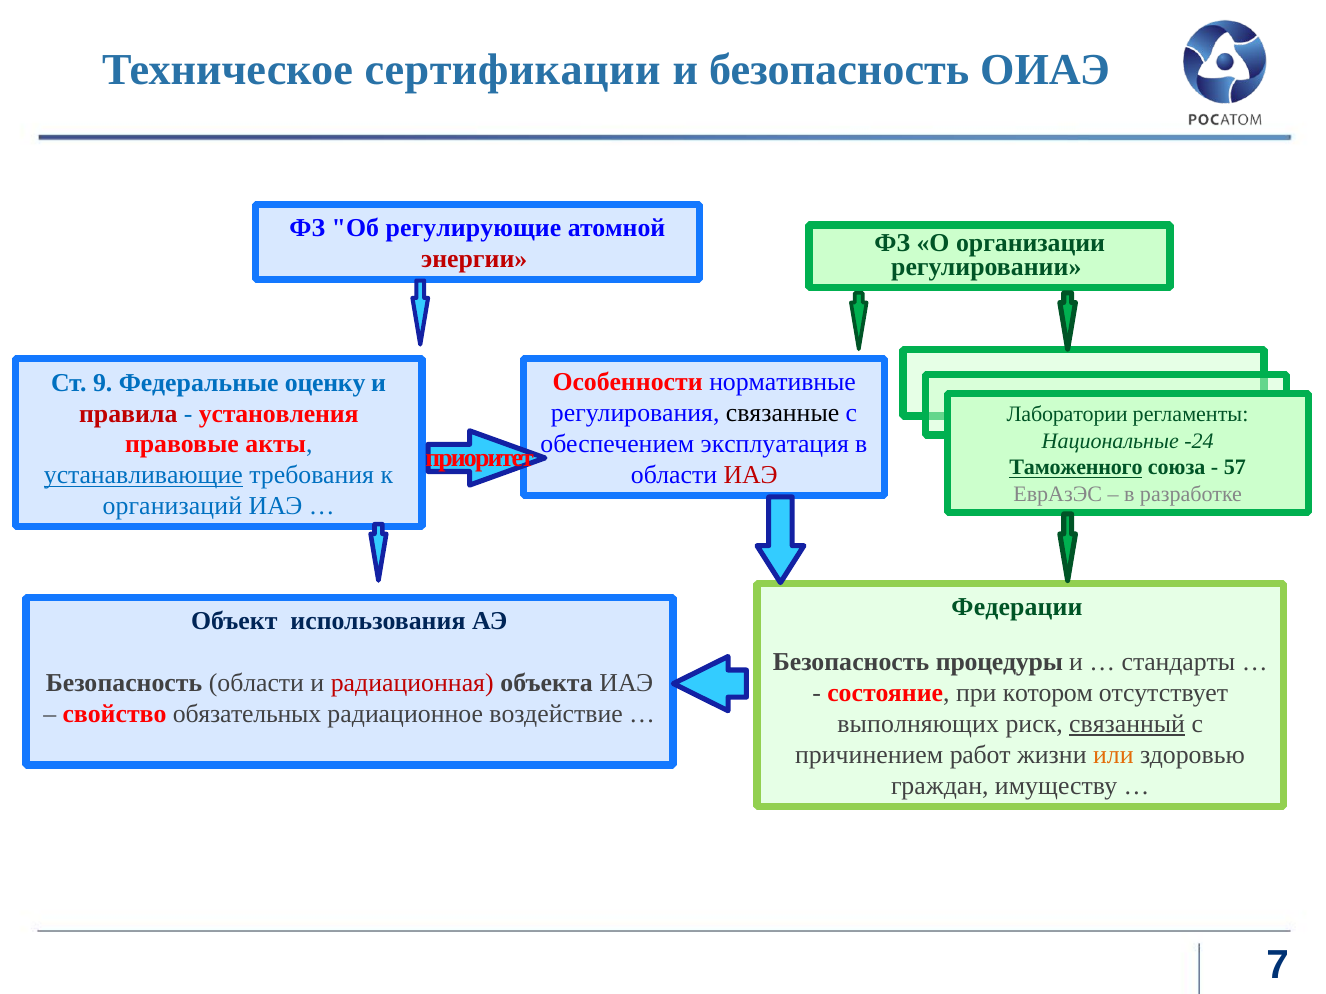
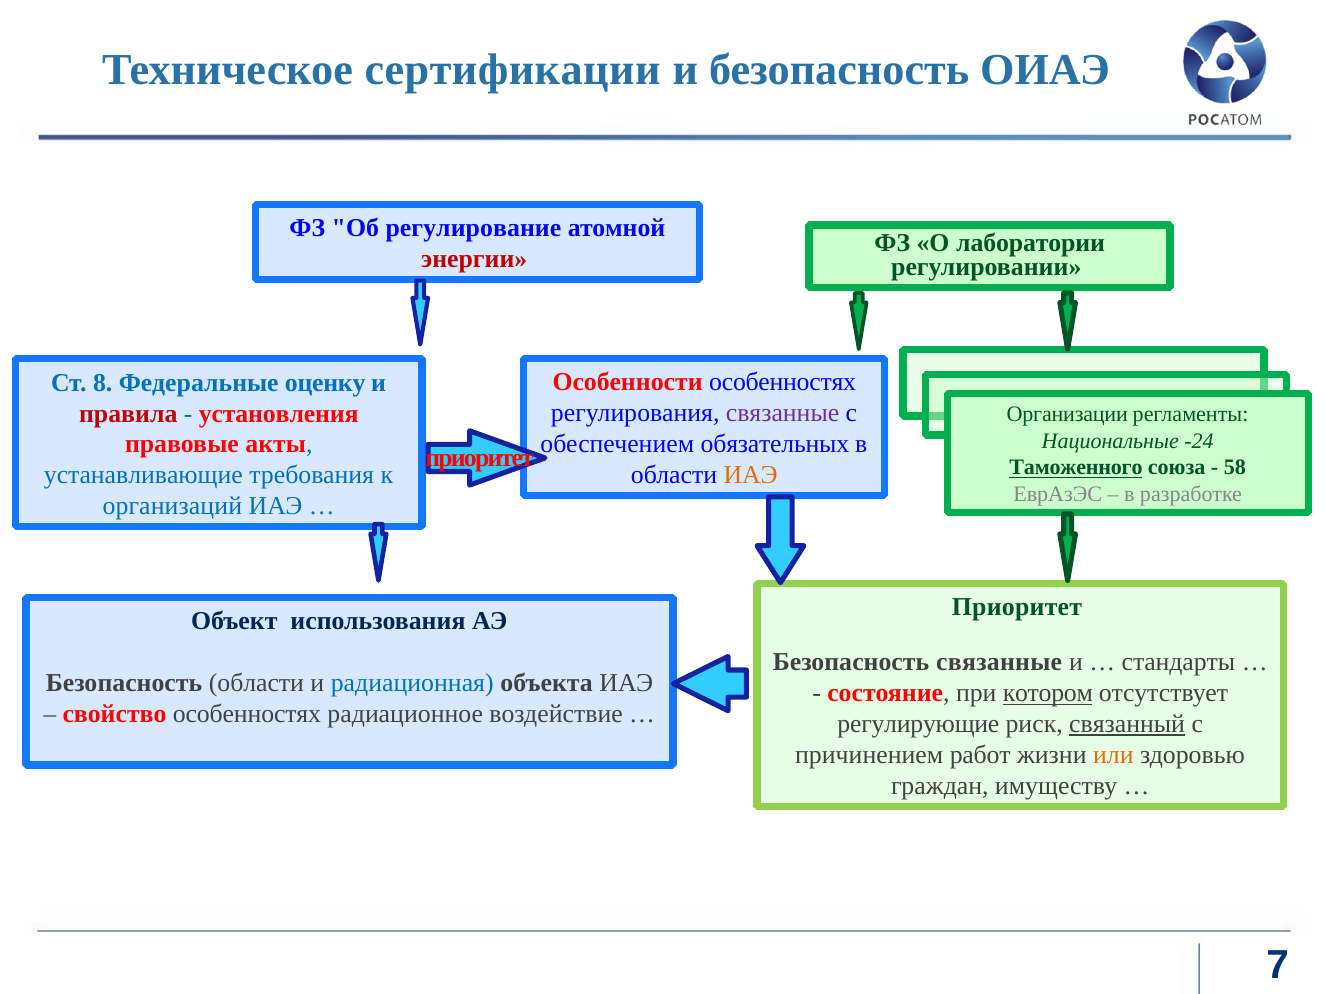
регулирующие: регулирующие -> регулирование (473, 229)
организации: организации -> лаборатории (1031, 243)
Особенности нормативные: нормативные -> особенностях (783, 383)
9: 9 -> 8 (103, 383)
связанные colour: black -> purple (783, 414)
Лаборатории: Лаборатории -> Организации (1067, 415)
эксплуатация: эксплуатация -> обязательных (775, 445)
57: 57 -> 58 (1235, 468)
ИАЭ colour: red -> orange (751, 476)
устанавливающие underline: present -> none (143, 476)
Федерации: Федерации -> Приоритет (1017, 607)
Безопасность процедуры: процедуры -> связанные (999, 663)
радиационная colour: red -> blue (412, 683)
котором underline: none -> present (1048, 694)
свойство обязательных: обязательных -> особенностях (247, 714)
выполняющих: выполняющих -> регулирующие (918, 725)
